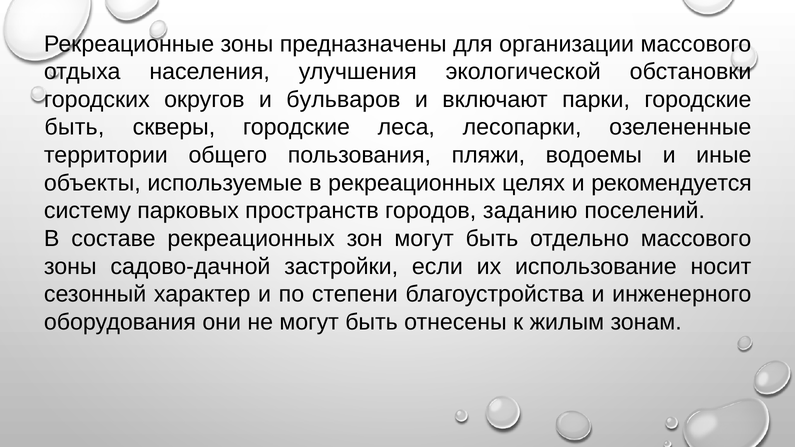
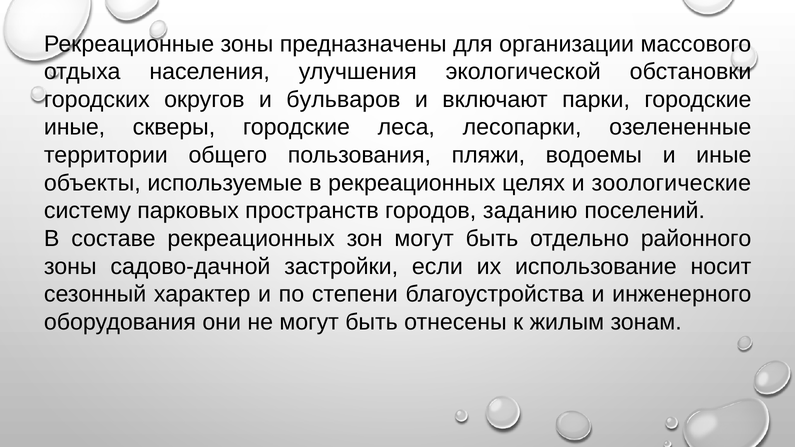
быть: быть -> иные (75, 127)
рекомендуется: рекомендуется -> зоологические (671, 183)
отдельно массового: массового -> районного (696, 239)
